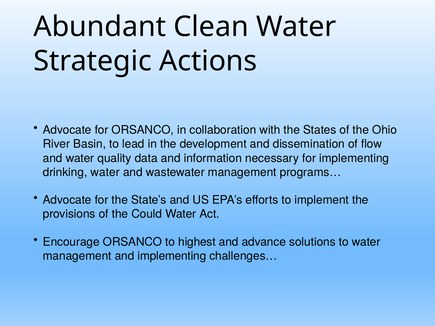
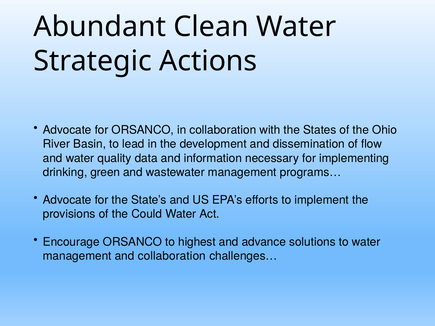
drinking water: water -> green (105, 172)
and implementing: implementing -> collaboration (172, 256)
